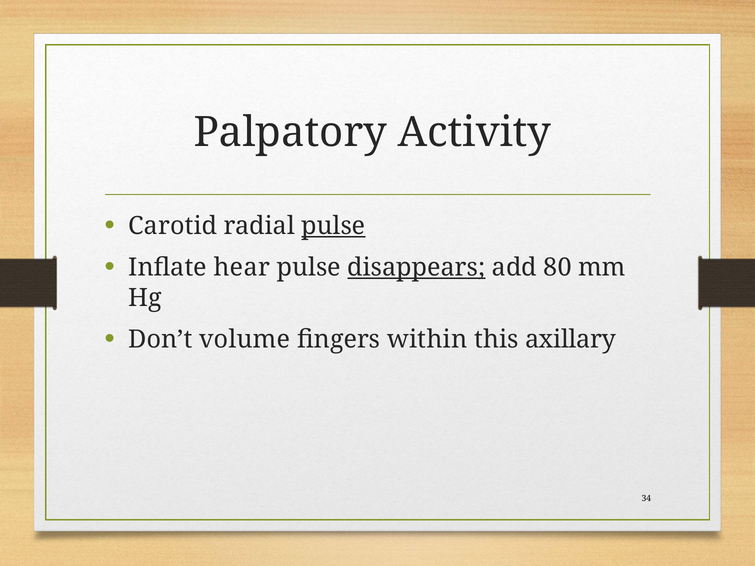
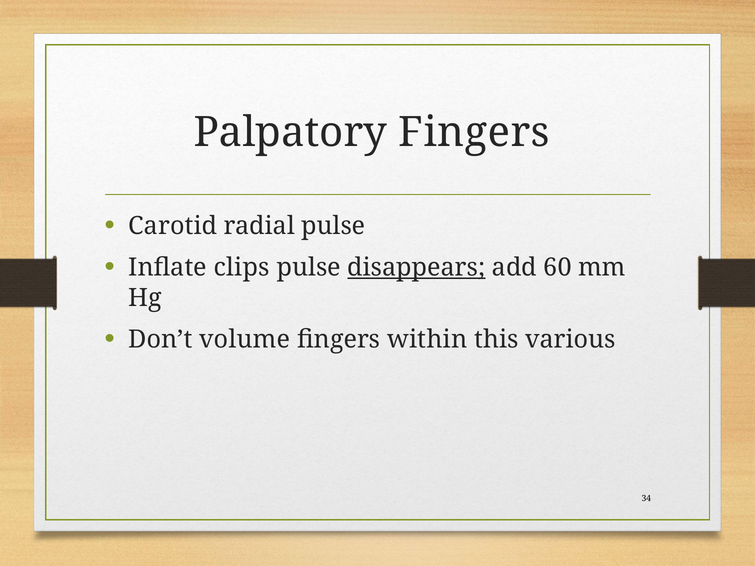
Palpatory Activity: Activity -> Fingers (474, 132)
pulse underline: present -> none (333, 226)
hear: hear -> clips (242, 268)
80: 80 -> 60 (558, 268)
axillary: axillary -> various (570, 339)
